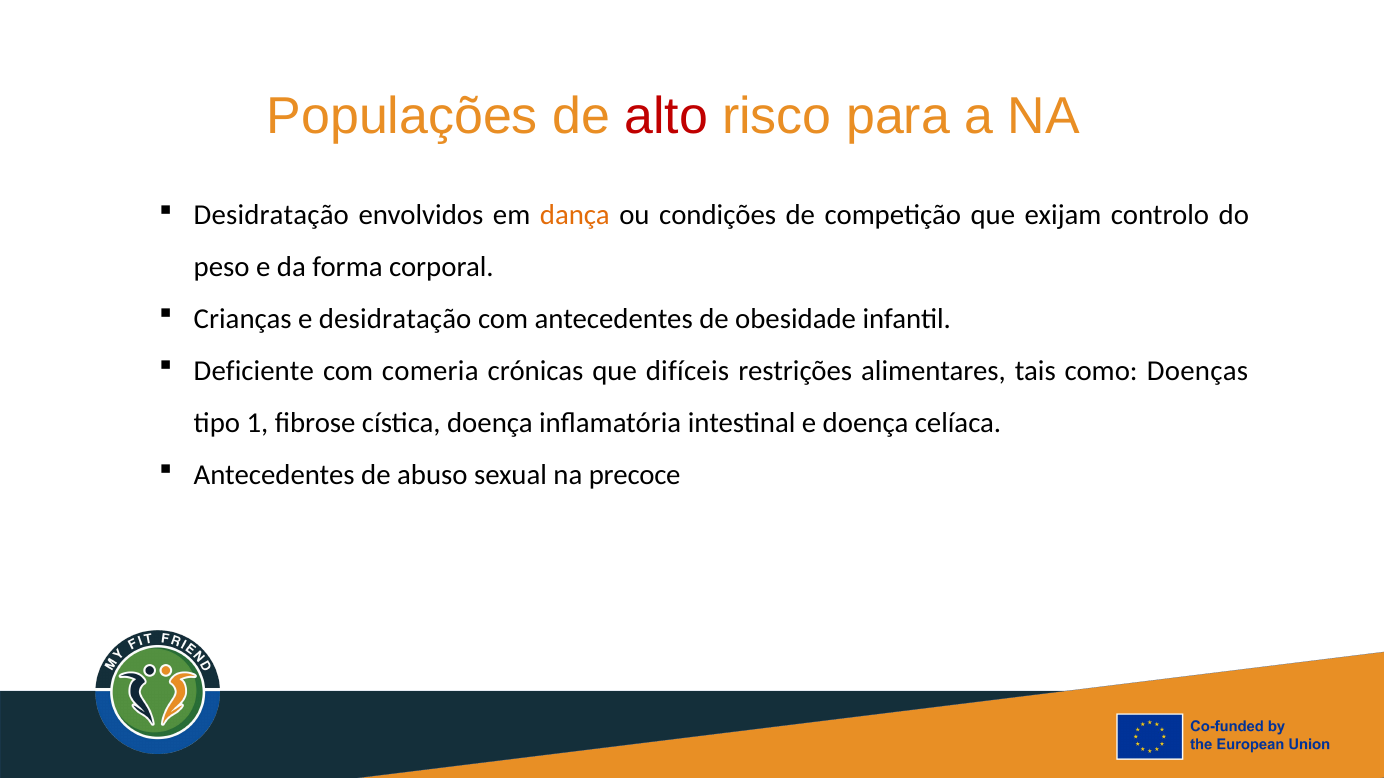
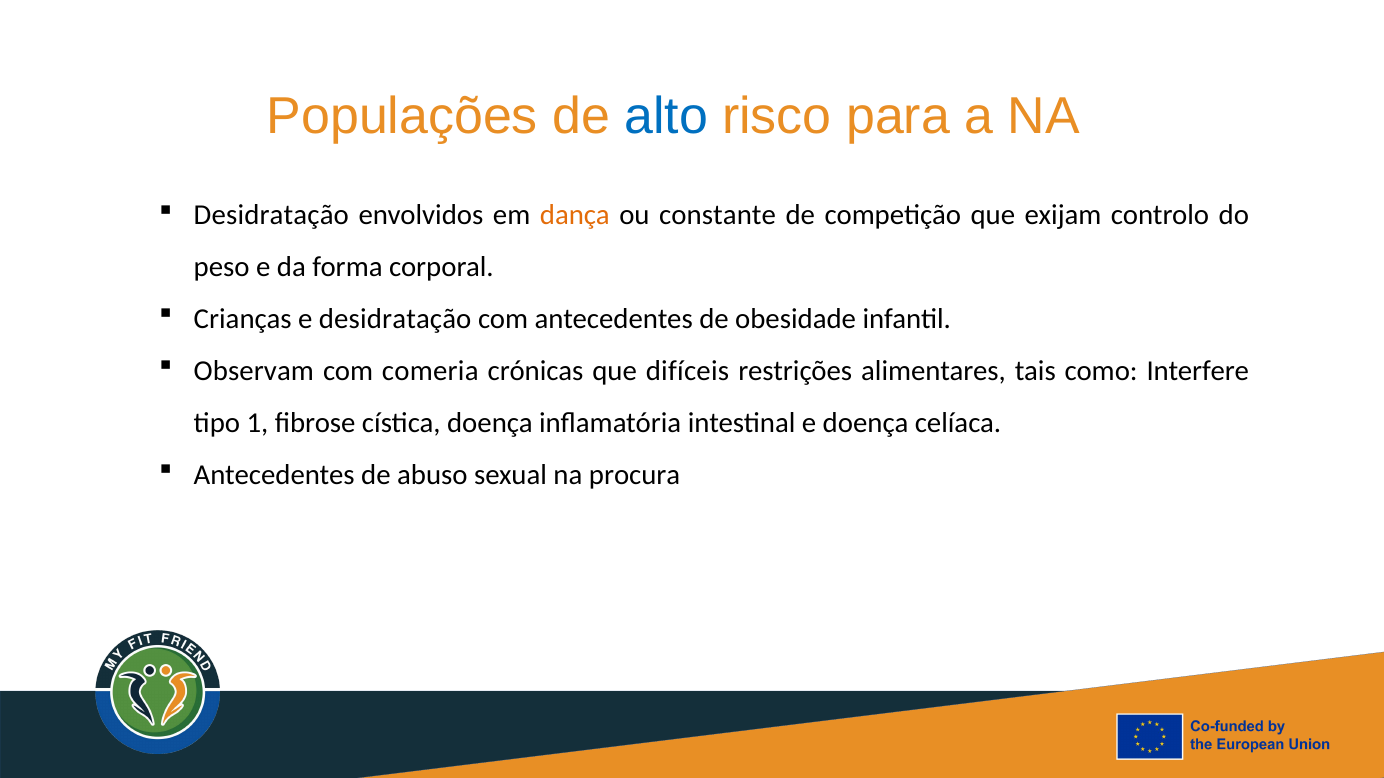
alto colour: red -> blue (666, 116)
condições: condições -> constante (718, 215)
Deficiente: Deficiente -> Observam (254, 371)
Doenças: Doenças -> Interfere (1198, 371)
precoce: precoce -> procura (635, 475)
